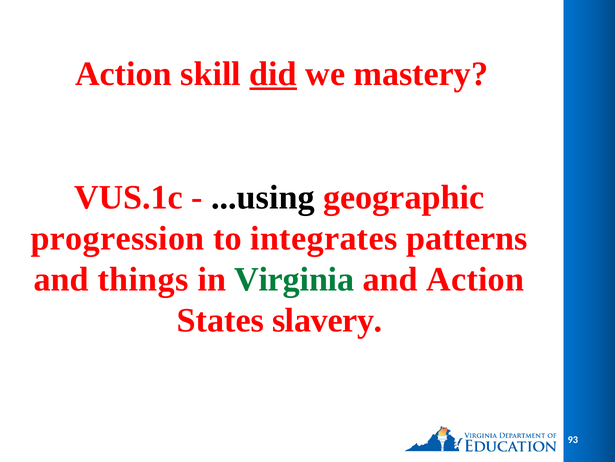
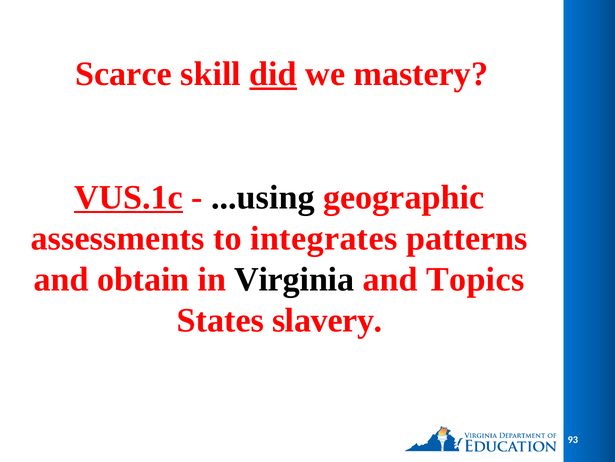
Action: Action -> Scarce (123, 74)
VUS.1c underline: none -> present (129, 197)
progression: progression -> assessments (118, 238)
things: things -> obtain (143, 279)
Virginia colour: green -> black (294, 279)
and Action: Action -> Topics (475, 279)
